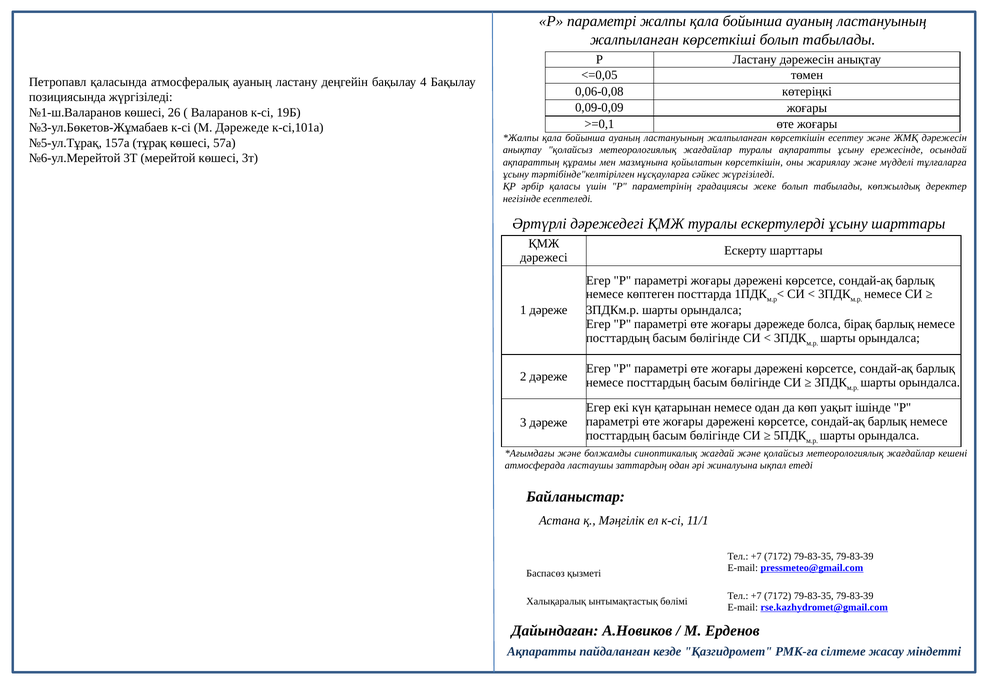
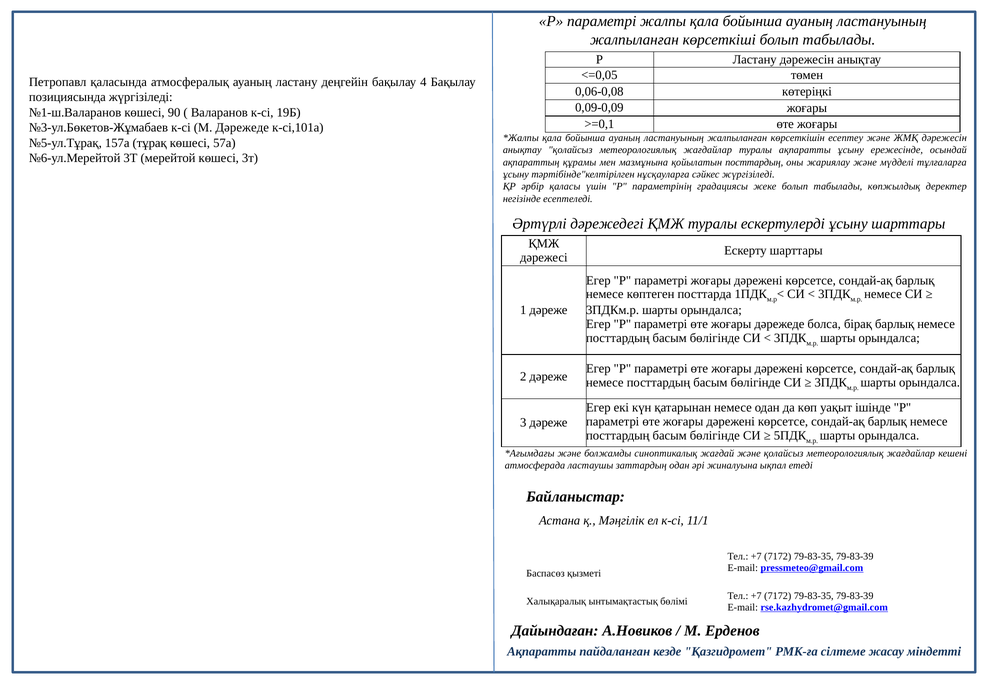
26: 26 -> 90 (174, 112)
қойылатын көрсеткішін: көрсеткішін -> посттардың (754, 162)
